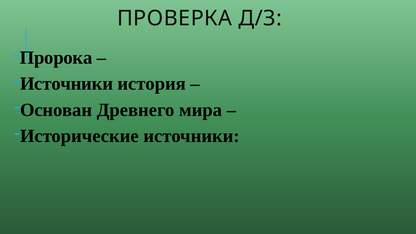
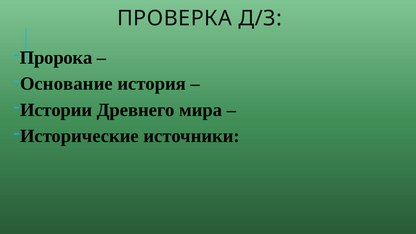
Источники: Источники -> Основание (66, 84)
Основан: Основан -> Истории (56, 110)
